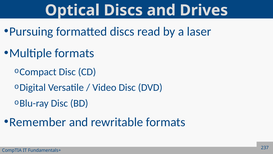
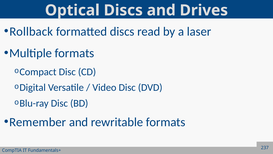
Pursuing: Pursuing -> Rollback (31, 31)
